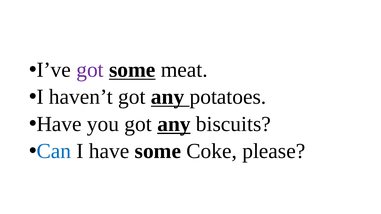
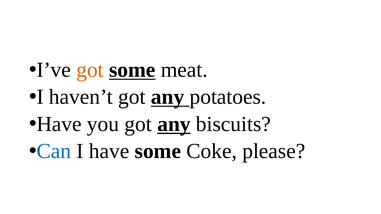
got colour: purple -> orange (90, 70)
